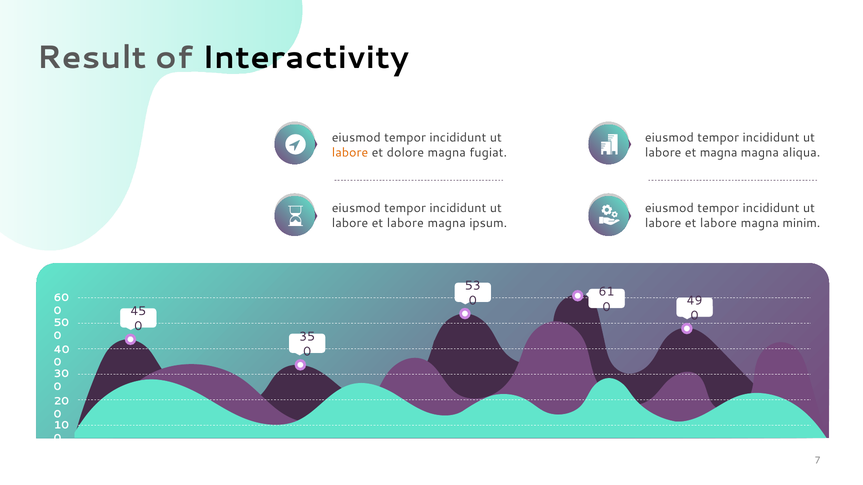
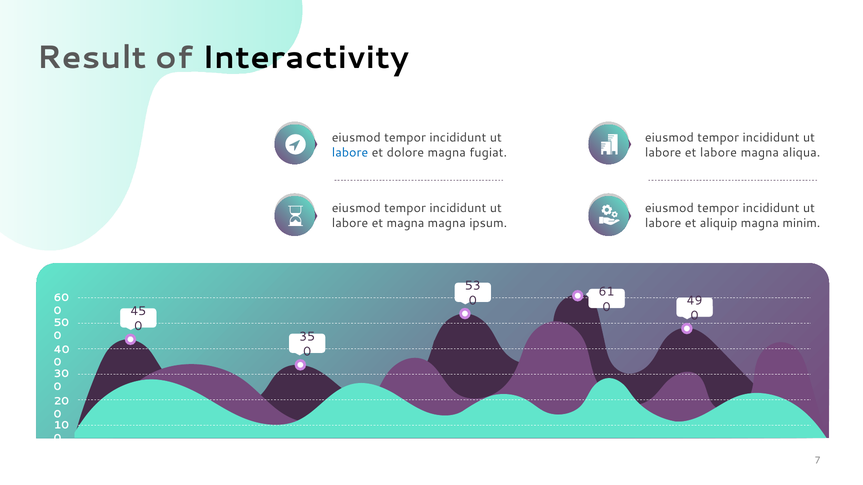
labore colour: orange -> blue (350, 153)
et magna: magna -> labore (718, 153)
labore: labore -> magna (405, 223)
labore: labore -> aliquip (719, 223)
